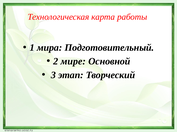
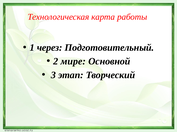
мира: мира -> через (50, 48)
